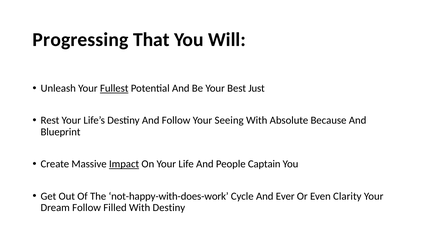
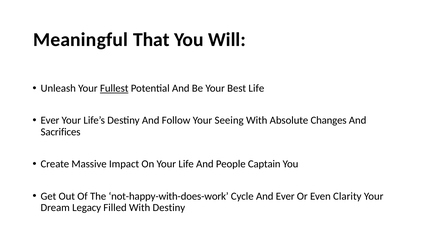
Progressing: Progressing -> Meaningful (81, 40)
Best Just: Just -> Life (256, 88)
Rest: Rest -> Ever (50, 120)
Because: Because -> Changes (329, 120)
Blueprint: Blueprint -> Sacrifices (61, 132)
Impact underline: present -> none (124, 164)
Dream Follow: Follow -> Legacy (87, 207)
